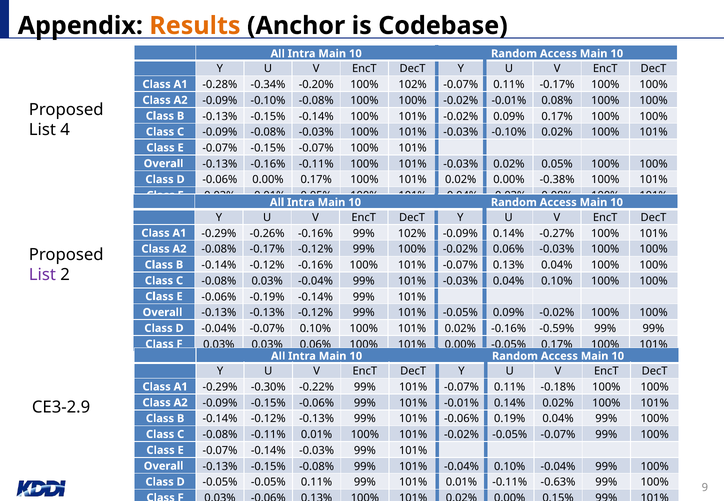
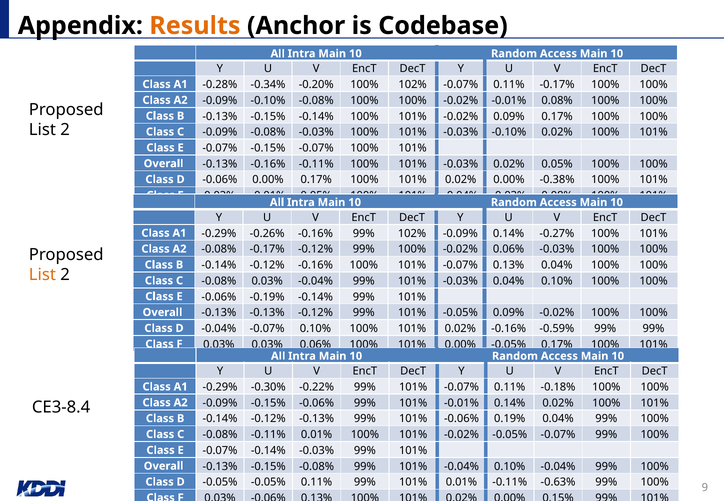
4: 4 -> 2 (65, 130)
List colour: purple -> orange (42, 275)
CE3-2.9: CE3-2.9 -> CE3-8.4 (61, 407)
